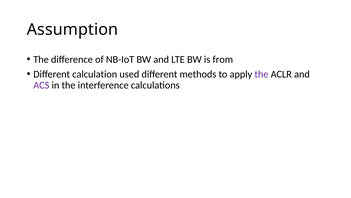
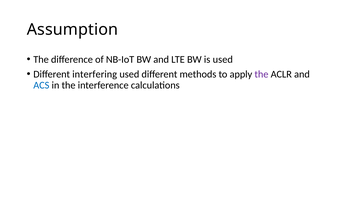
is from: from -> used (223, 59)
calculation: calculation -> interfering (95, 74)
ACS colour: purple -> blue (41, 85)
